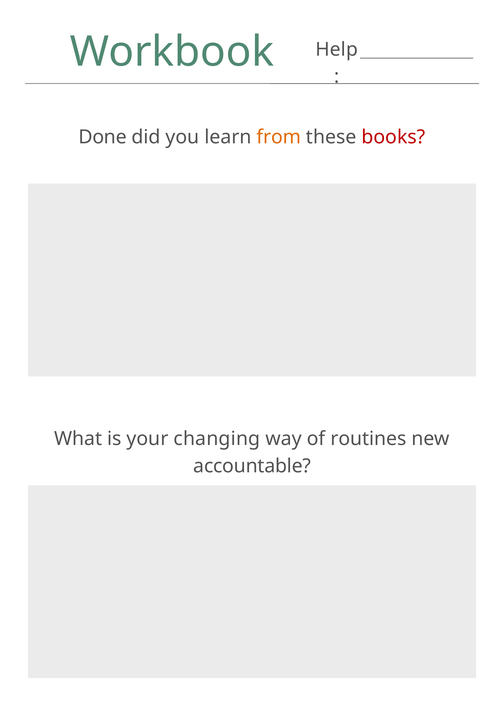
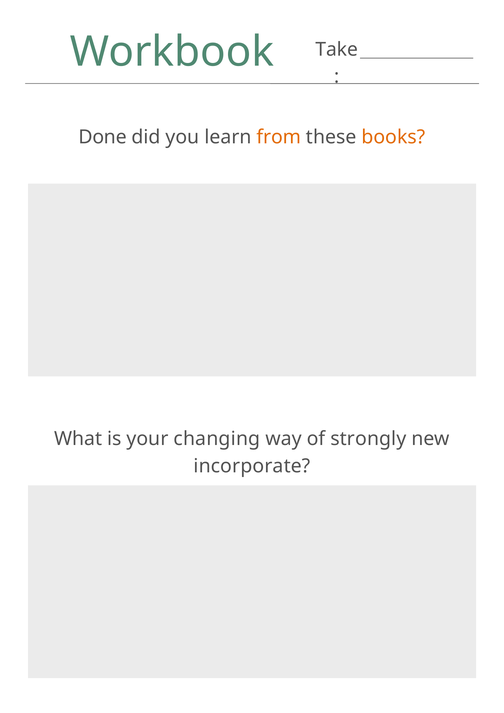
Help: Help -> Take (337, 50)
books colour: red -> orange (393, 137)
routines: routines -> strongly (368, 439)
accountable: accountable -> incorporate (252, 466)
